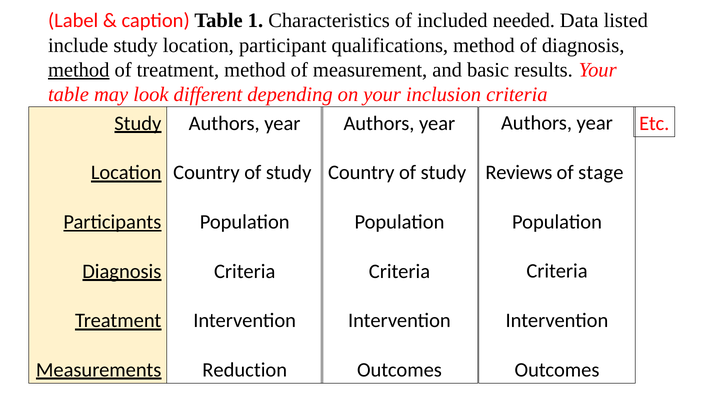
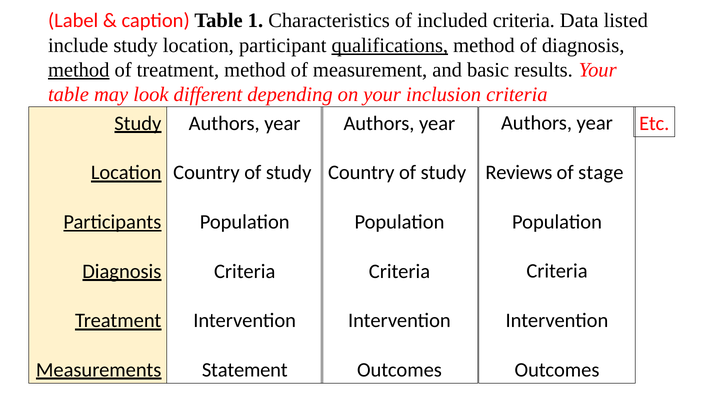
included needed: needed -> criteria (524, 21)
qualifications underline: none -> present (390, 45)
Reduction: Reduction -> Statement (245, 370)
